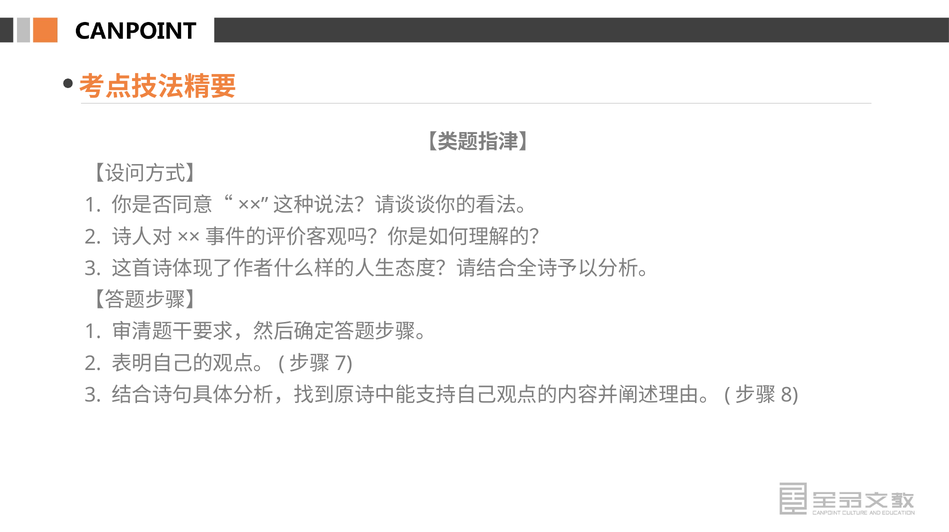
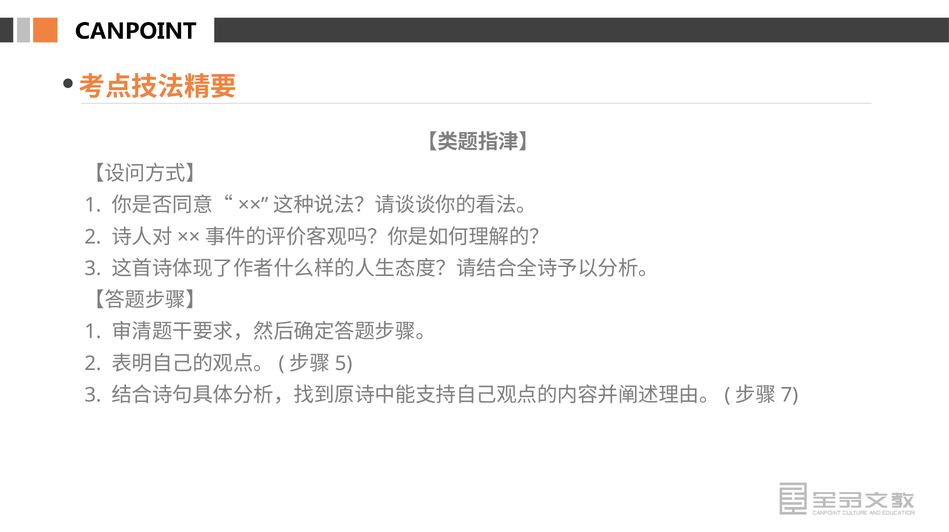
7: 7 -> 5 (344, 363)
8: 8 -> 7 (789, 395)
